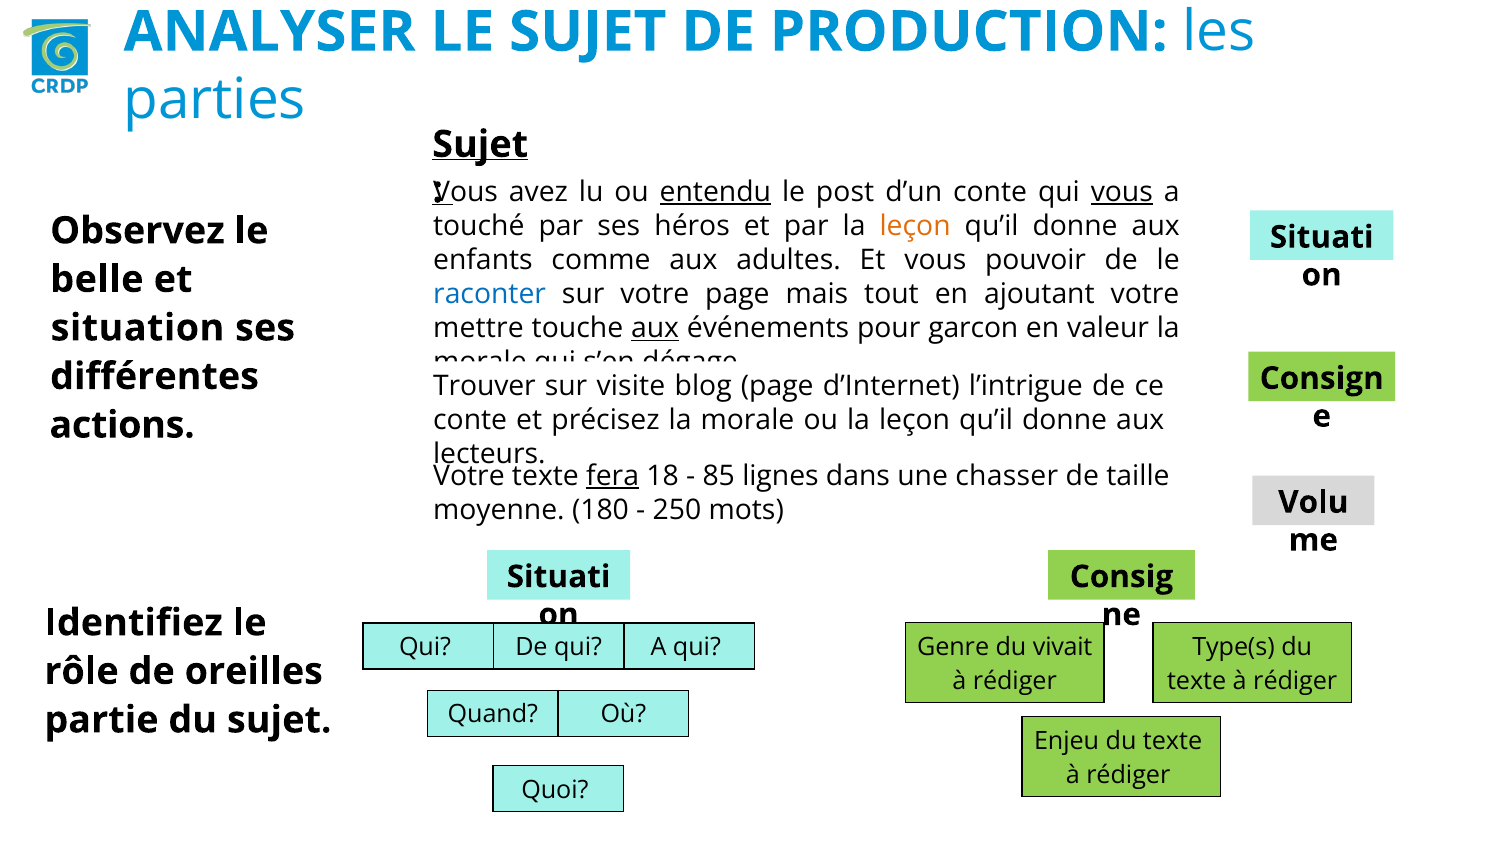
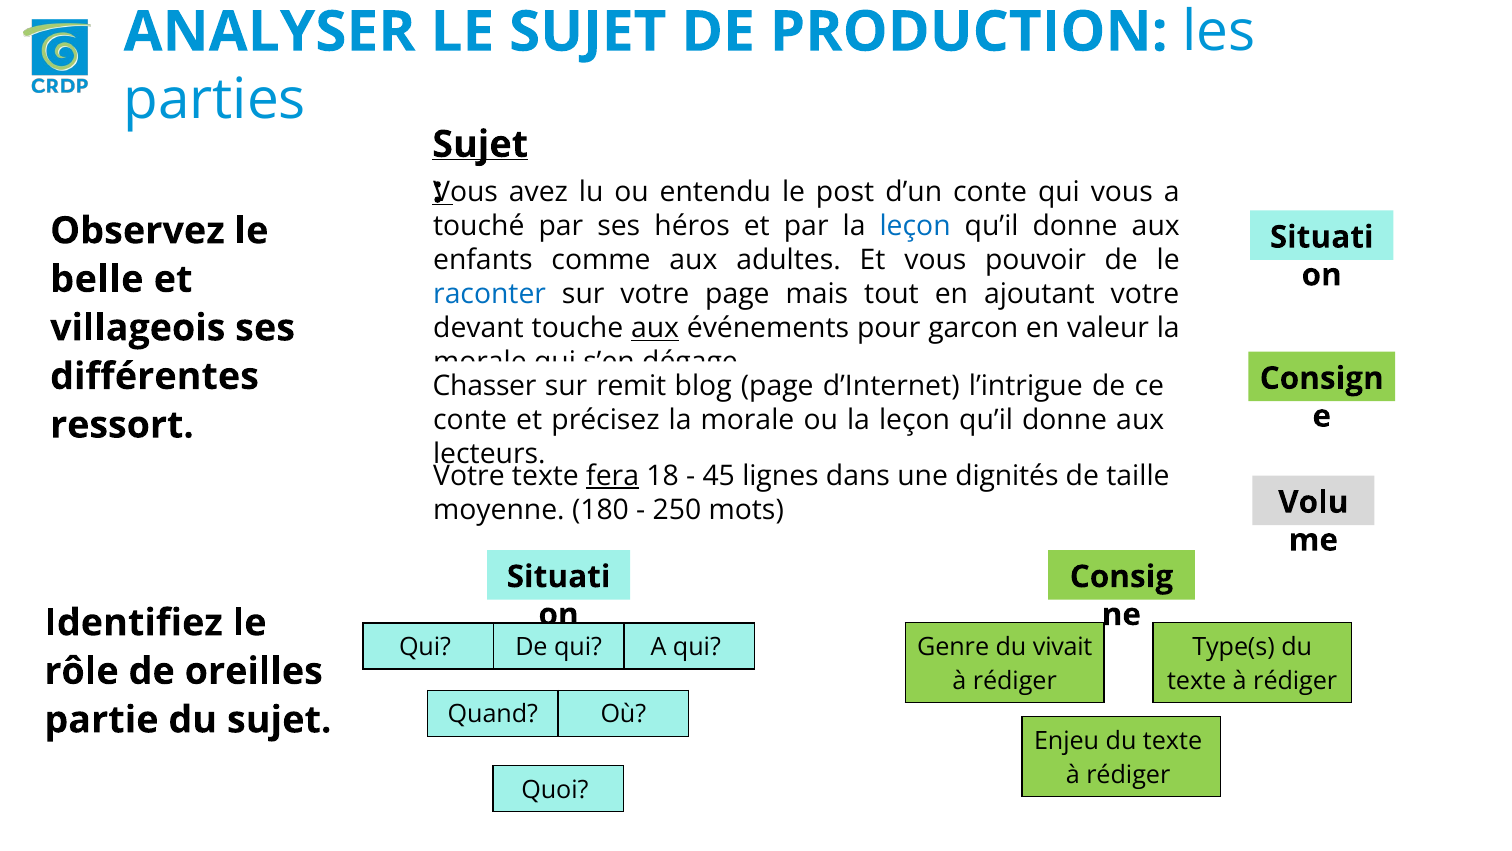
entendu underline: present -> none (715, 192)
vous underline: present -> none (1122, 192)
leçon colour: orange -> blue (915, 226)
situation: situation -> villageois (138, 328)
mettre: mettre -> devant (479, 328)
Trouver: Trouver -> Chasser (485, 386)
visite: visite -> remit (631, 386)
actions: actions -> ressort (122, 425)
85: 85 -> 45 (719, 476)
chasser: chasser -> dignités (1007, 476)
